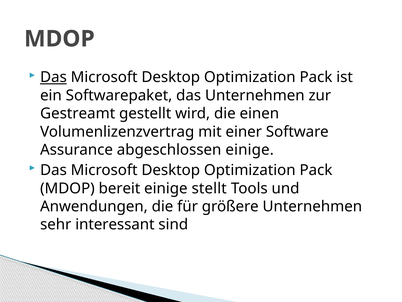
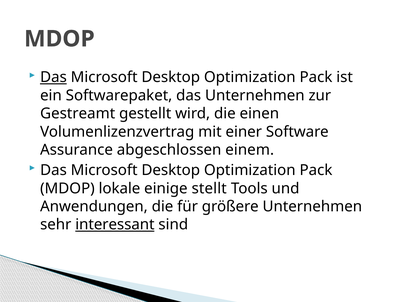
abgeschlossen einige: einige -> einem (250, 150)
bereit: bereit -> lokale (119, 188)
interessant underline: none -> present (115, 224)
